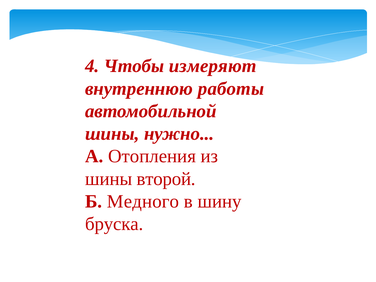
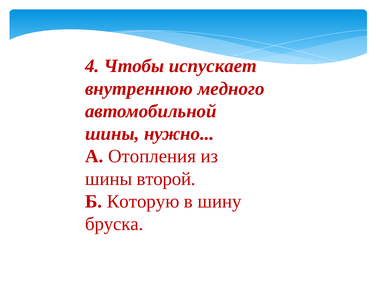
измеряют: измеряют -> испускает (213, 66)
работы: работы -> медного (231, 89)
Медного: Медного -> Которую (143, 201)
